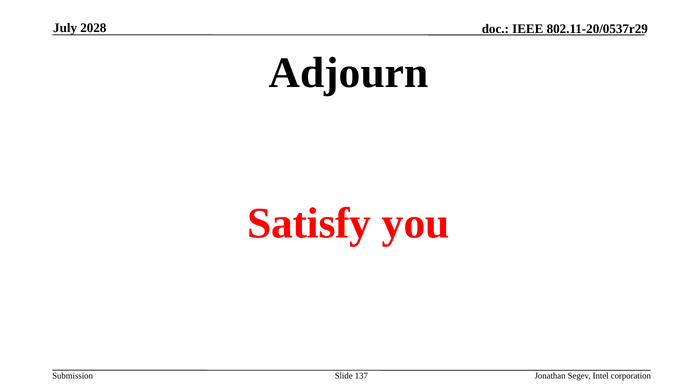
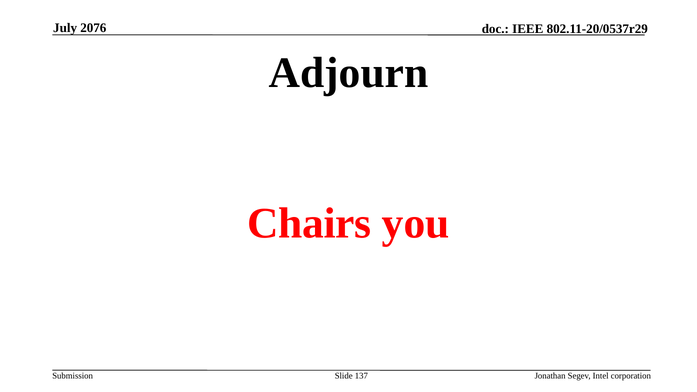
2028: 2028 -> 2076 (93, 28)
Satisfy: Satisfy -> Chairs (309, 223)
